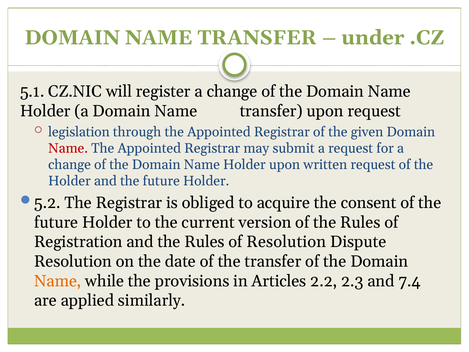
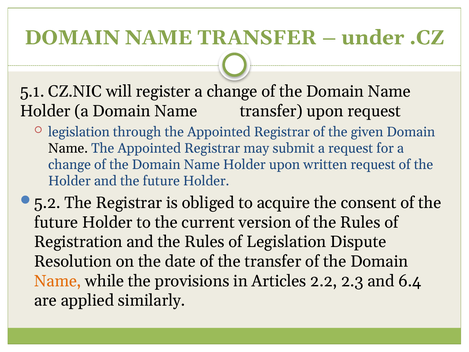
Name colour: red -> black (68, 148)
of Resolution: Resolution -> Legislation (286, 242)
7.4: 7.4 -> 6.4 (410, 281)
